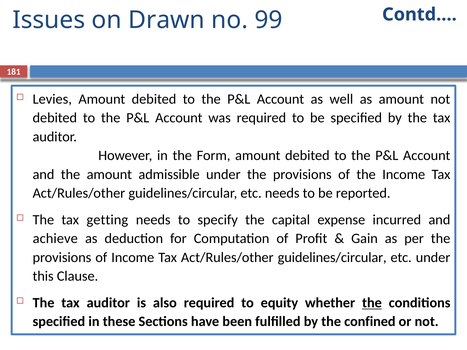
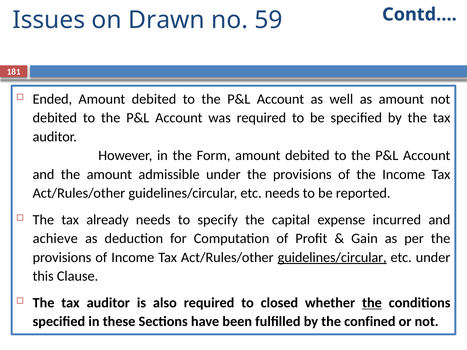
99: 99 -> 59 (269, 20)
Levies: Levies -> Ended (52, 99)
getting: getting -> already (107, 220)
guidelines/circular underline: none -> present (332, 258)
equity: equity -> closed (279, 303)
